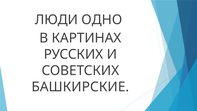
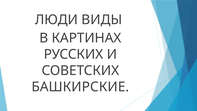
ОДНО: ОДНО -> ВИДЫ (102, 20)
